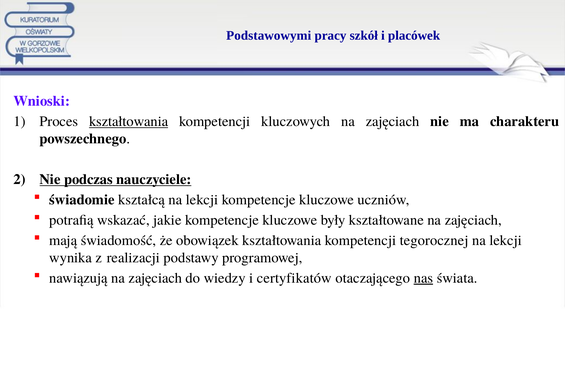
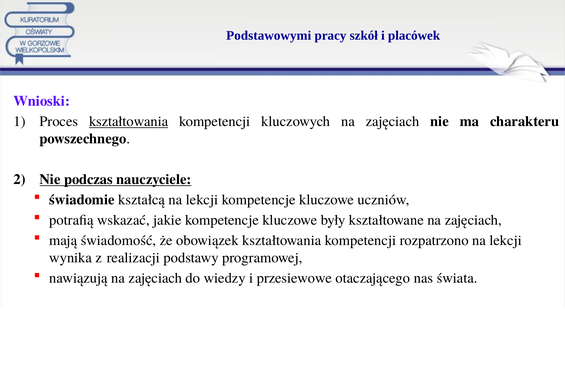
tegorocznej: tegorocznej -> rozpatrzono (434, 240)
certyfikatów: certyfikatów -> przesiewowe (294, 278)
nas underline: present -> none (423, 278)
